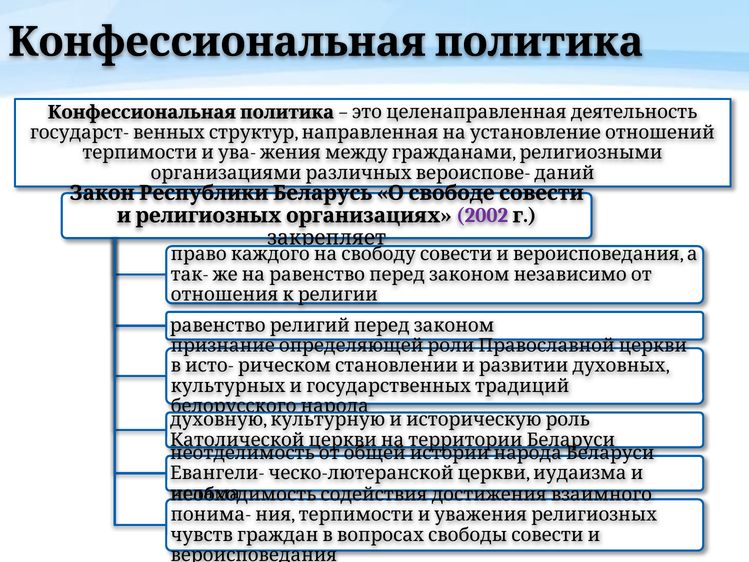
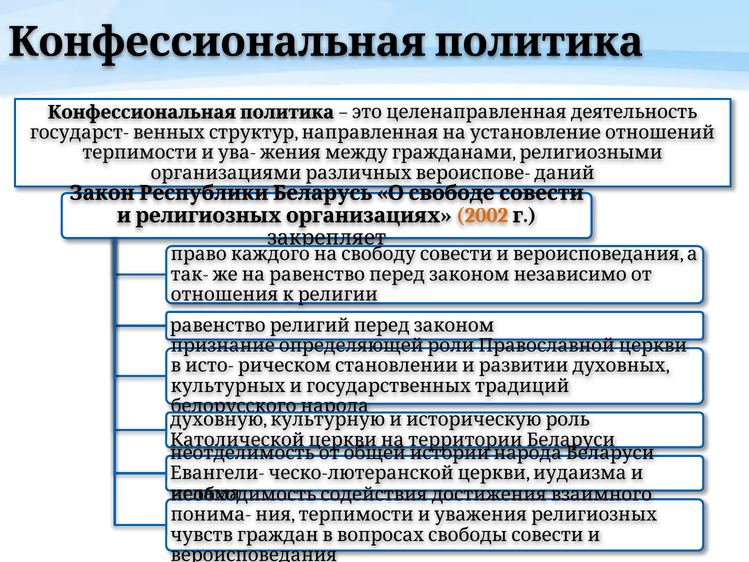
2002 colour: purple -> orange (482, 215)
